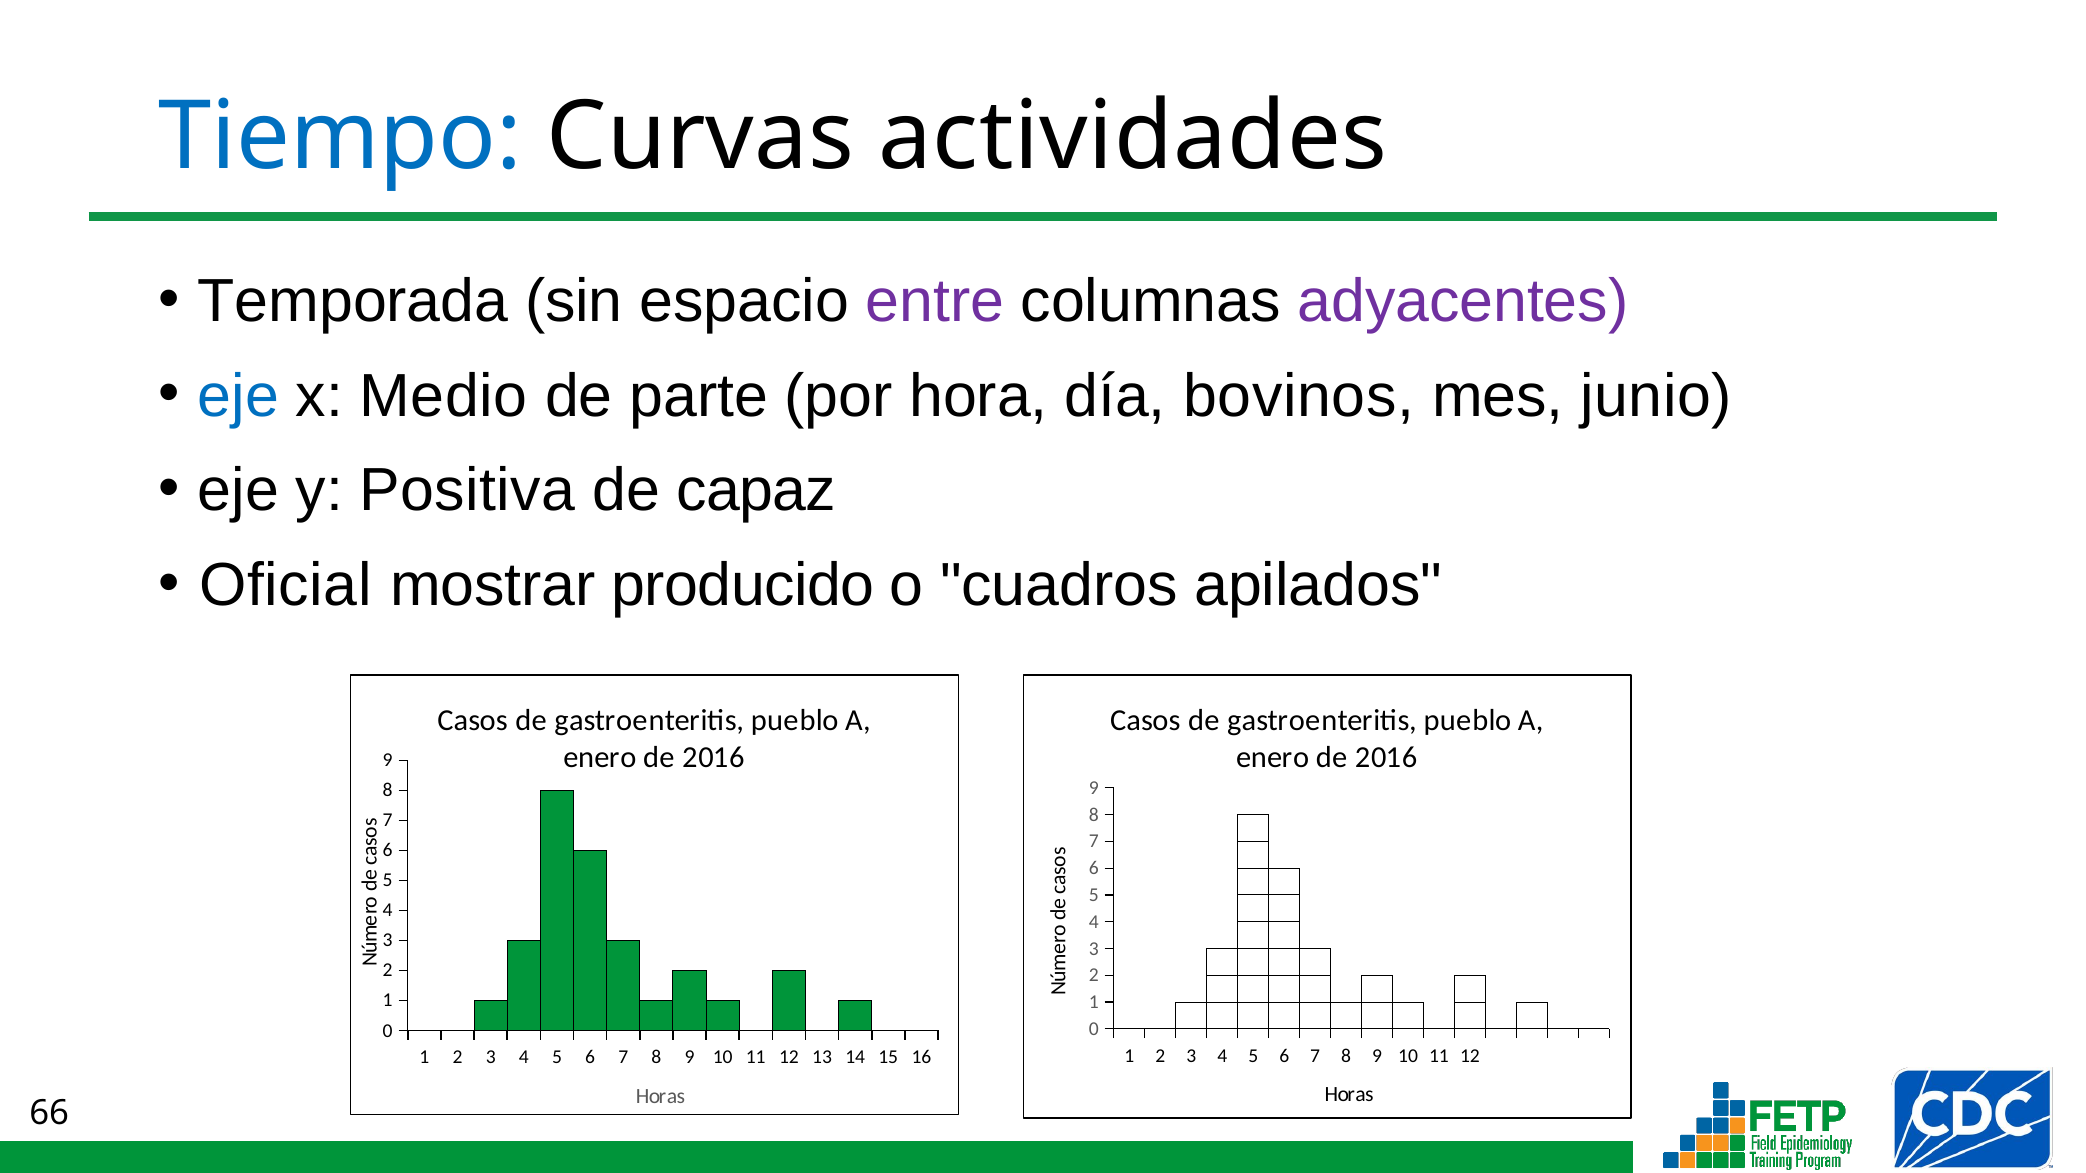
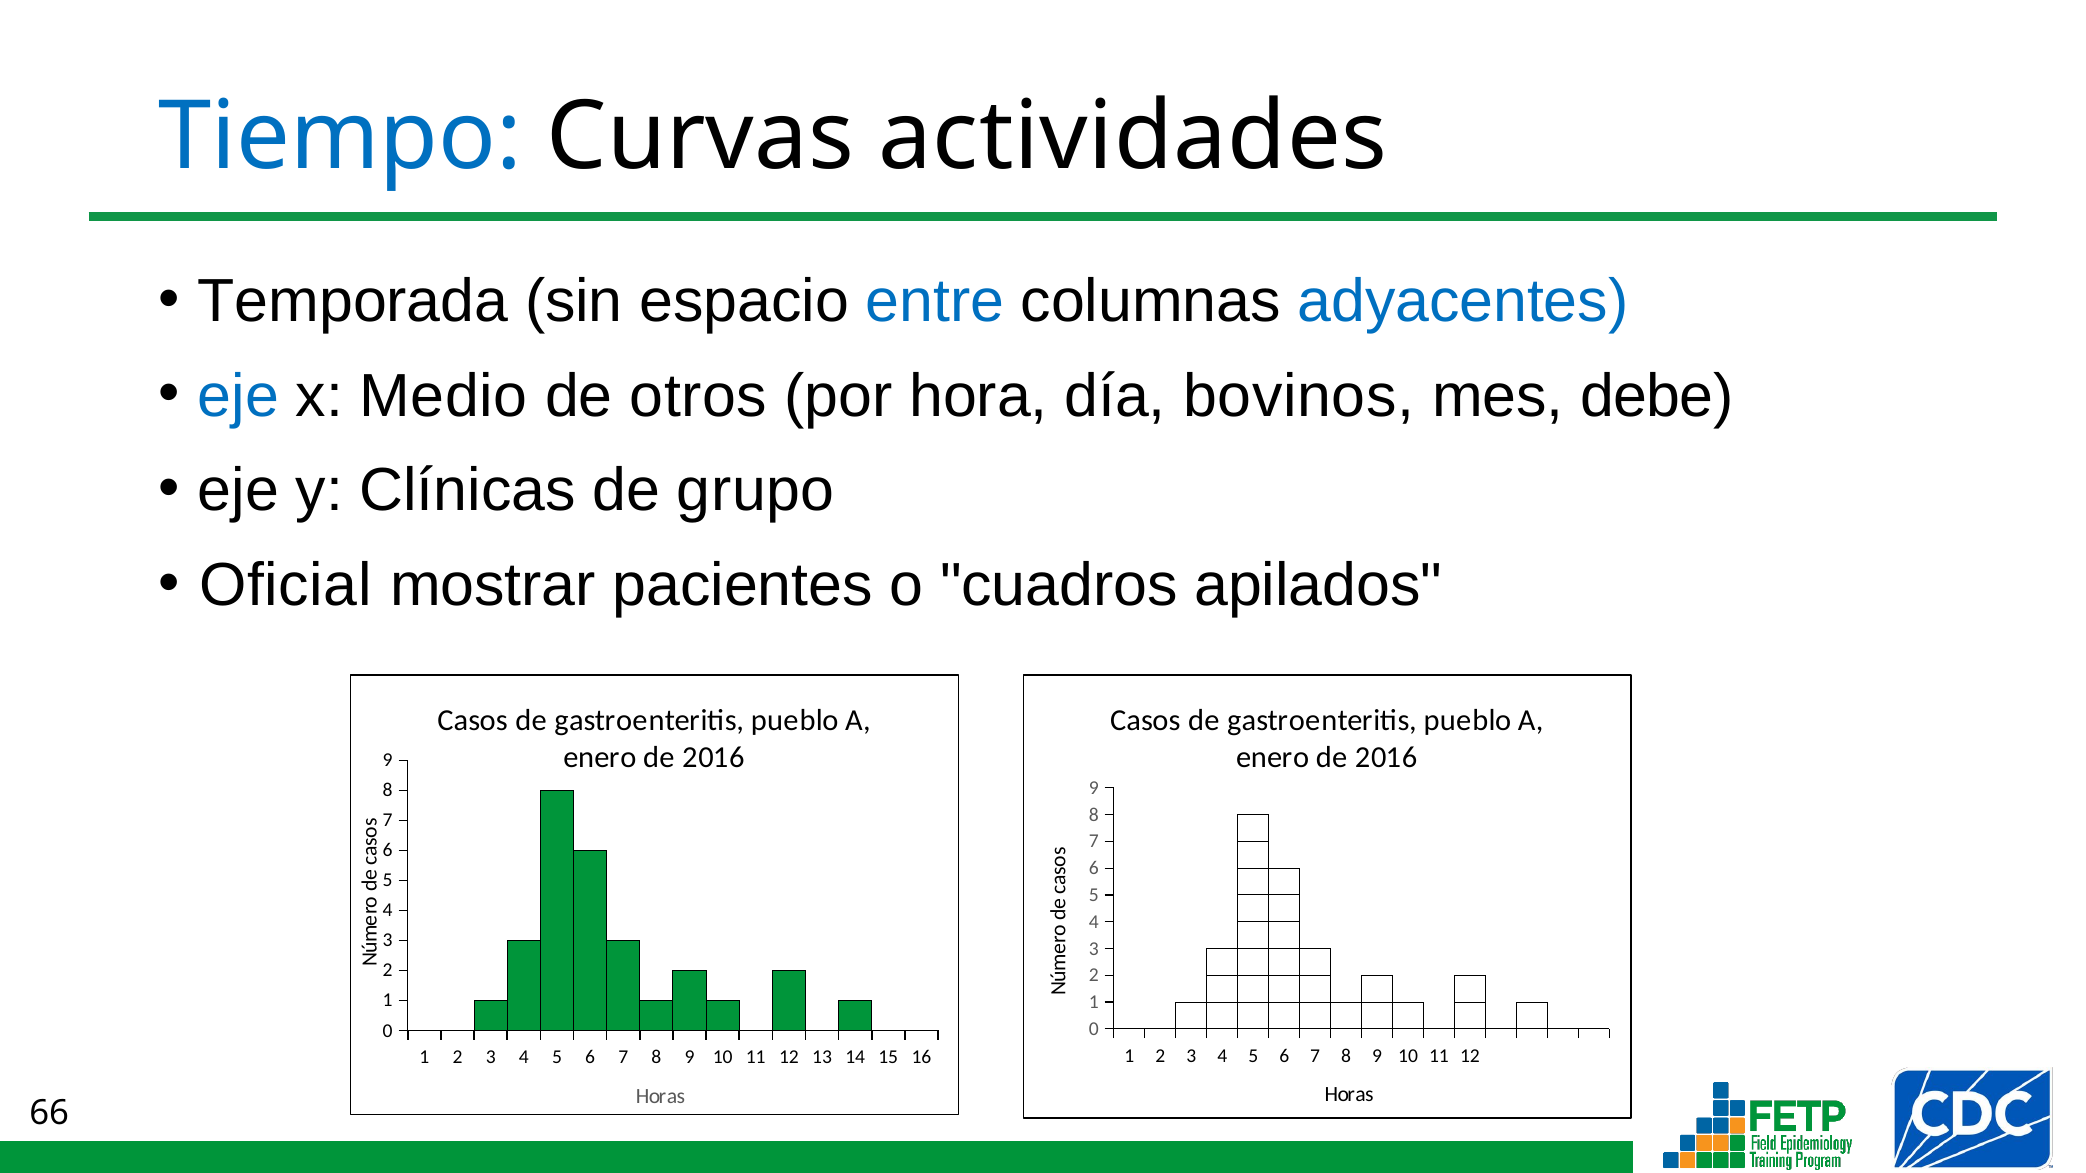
entre colour: purple -> blue (935, 302)
adyacentes colour: purple -> blue (1463, 302)
parte: parte -> otros (698, 396)
junio: junio -> debe (1657, 396)
Positiva: Positiva -> Clínicas (468, 491)
capaz: capaz -> grupo (756, 491)
producido: producido -> pacientes (743, 586)
